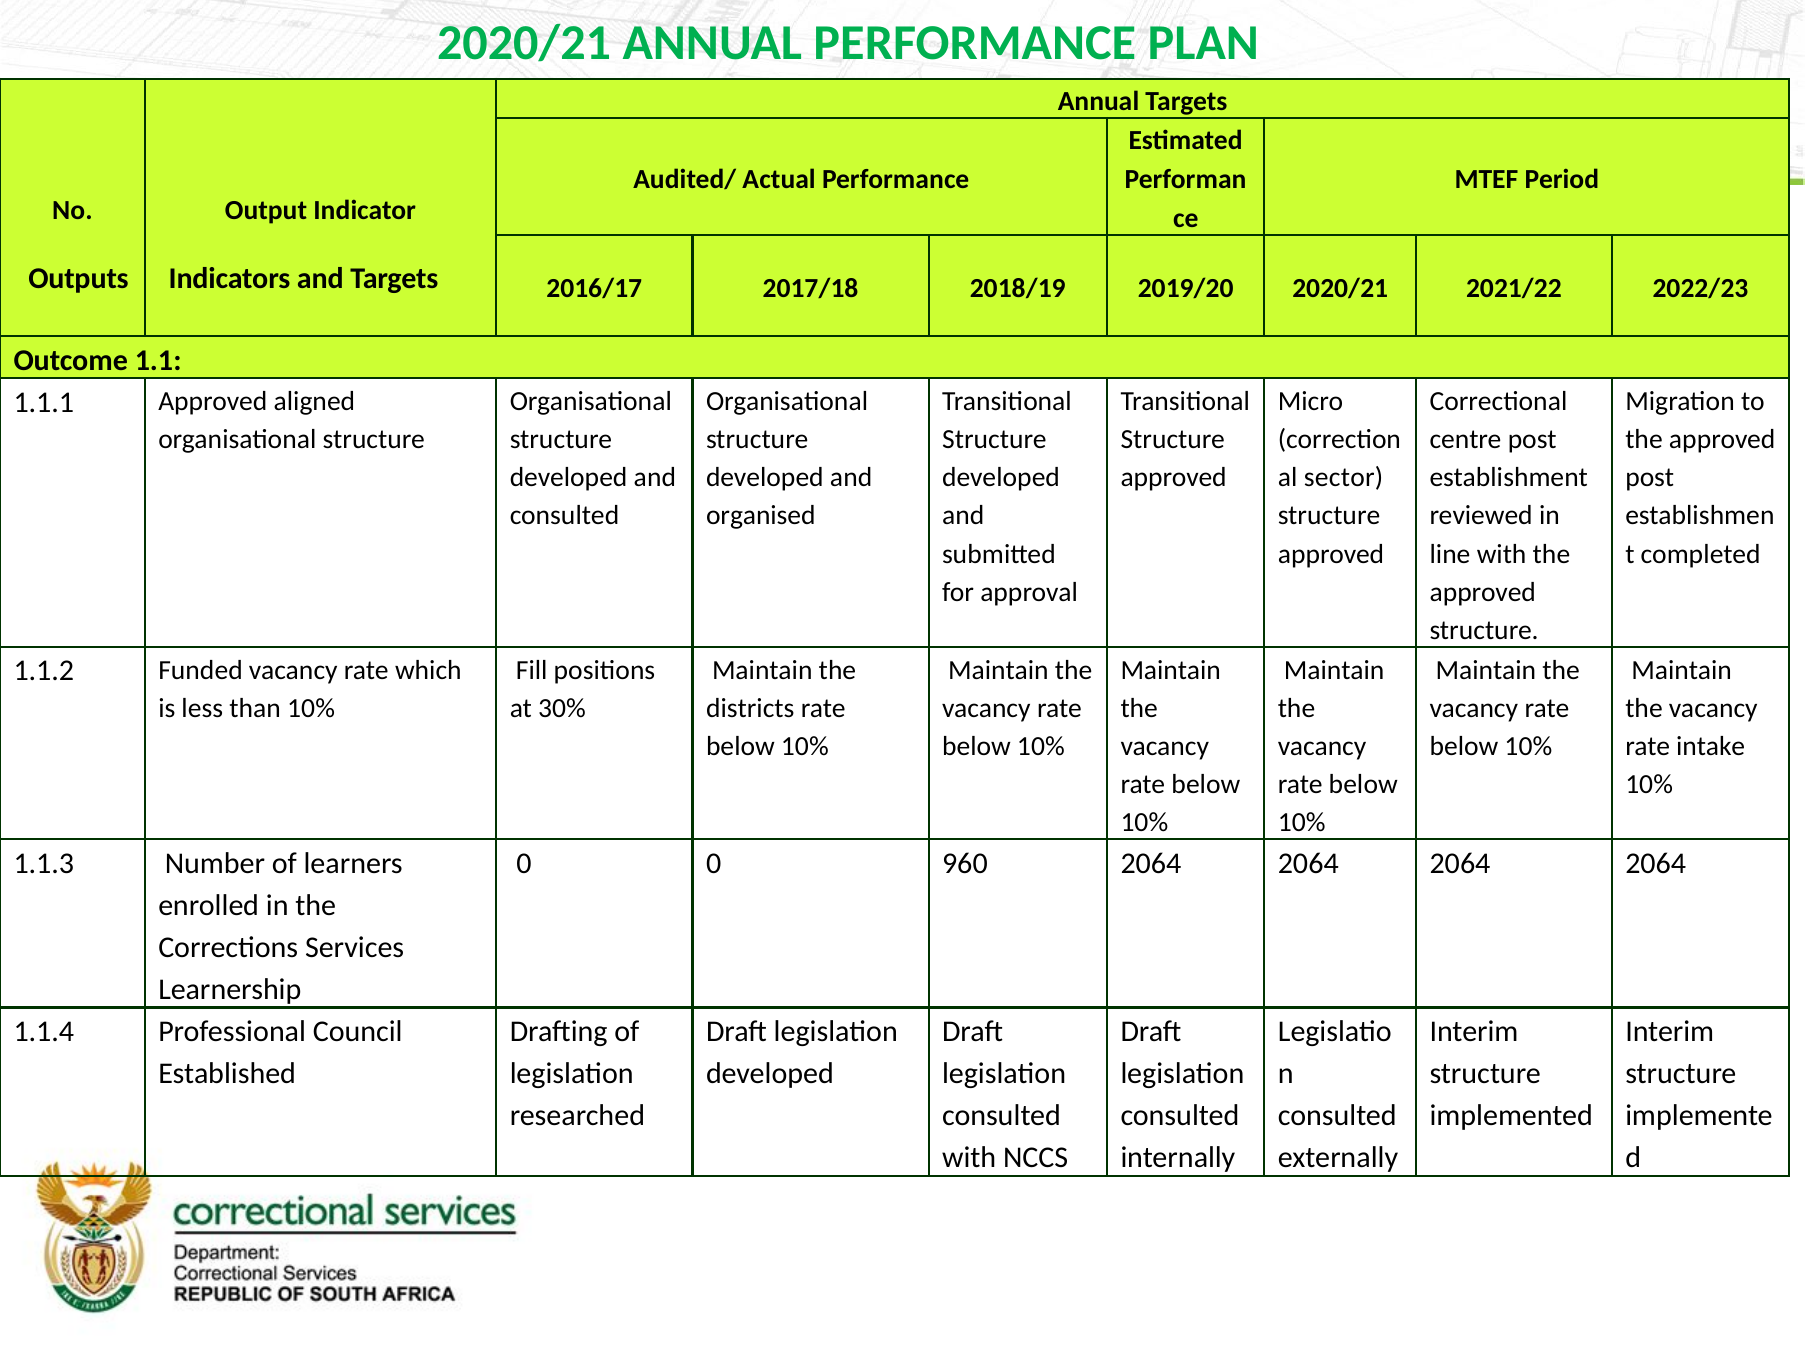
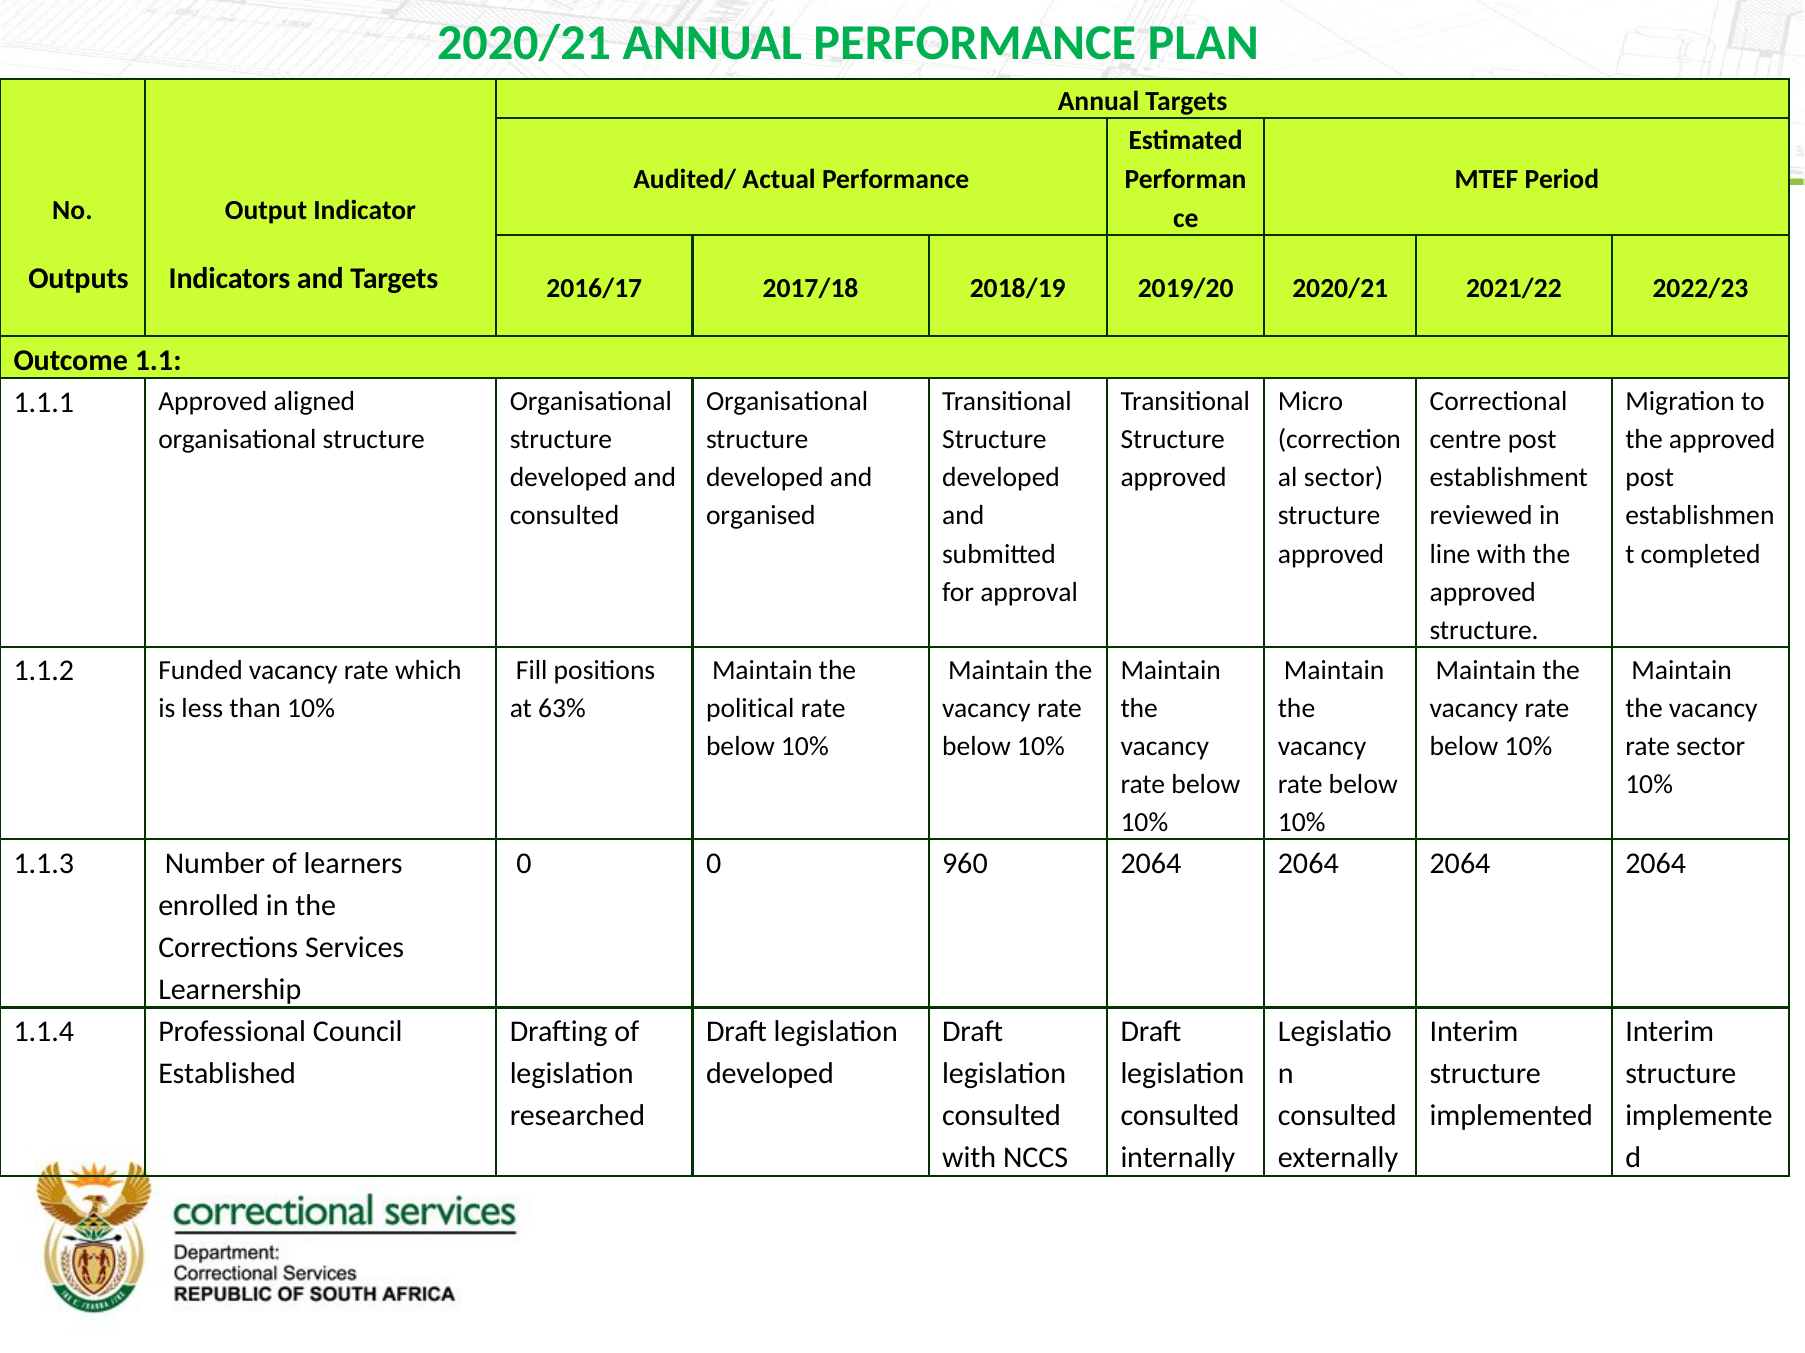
30%: 30% -> 63% (562, 708)
districts: districts -> political (750, 708)
rate intake: intake -> sector (1711, 747)
